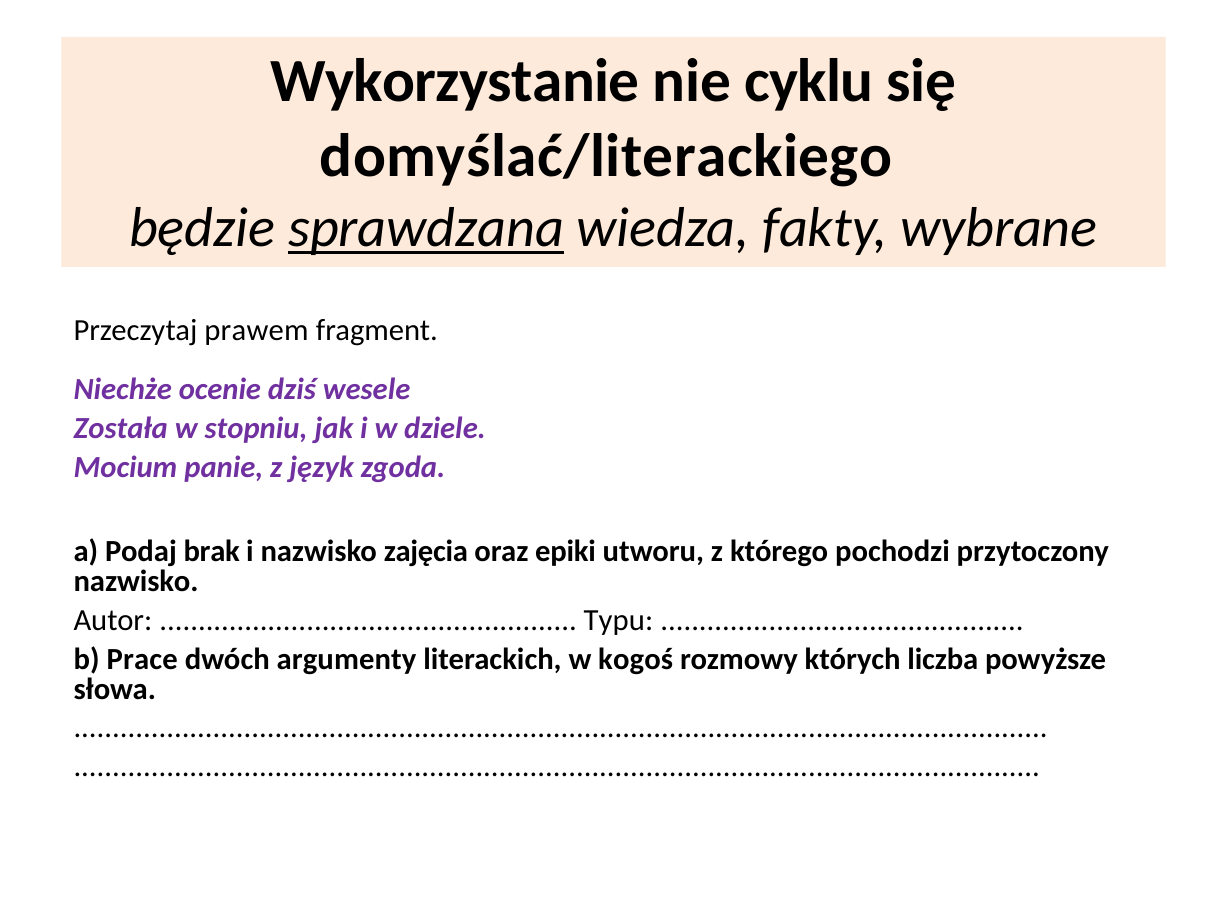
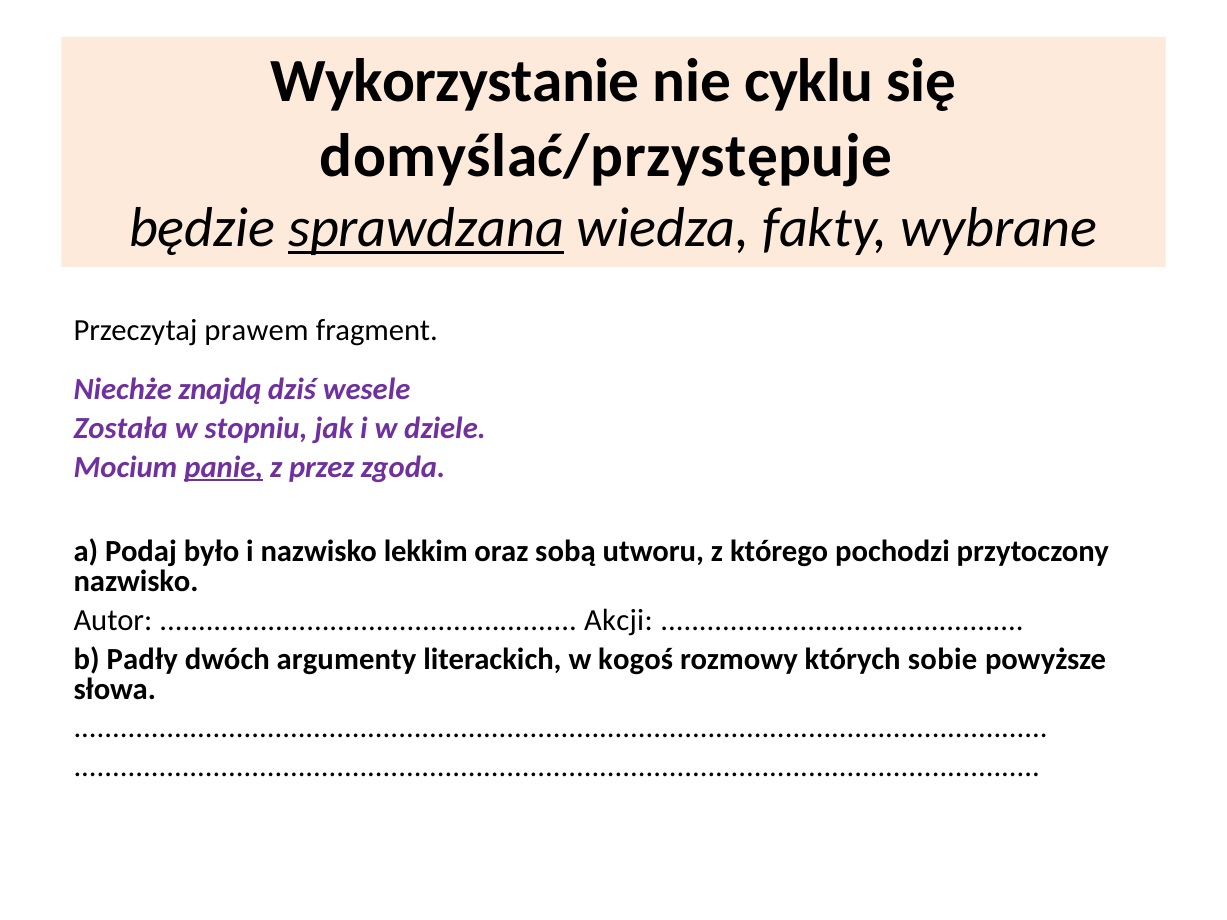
domyślać/literackiego: domyślać/literackiego -> domyślać/przystępuje (606, 156)
ocenie: ocenie -> znajdą (220, 390)
panie underline: none -> present (224, 467)
język: język -> przez (322, 467)
brak: brak -> było (212, 552)
zajęcia: zajęcia -> lekkim (426, 552)
epiki: epiki -> sobą (565, 552)
Typu: Typu -> Akcji (618, 621)
Prace: Prace -> Padły (142, 659)
liczba: liczba -> sobie (943, 659)
